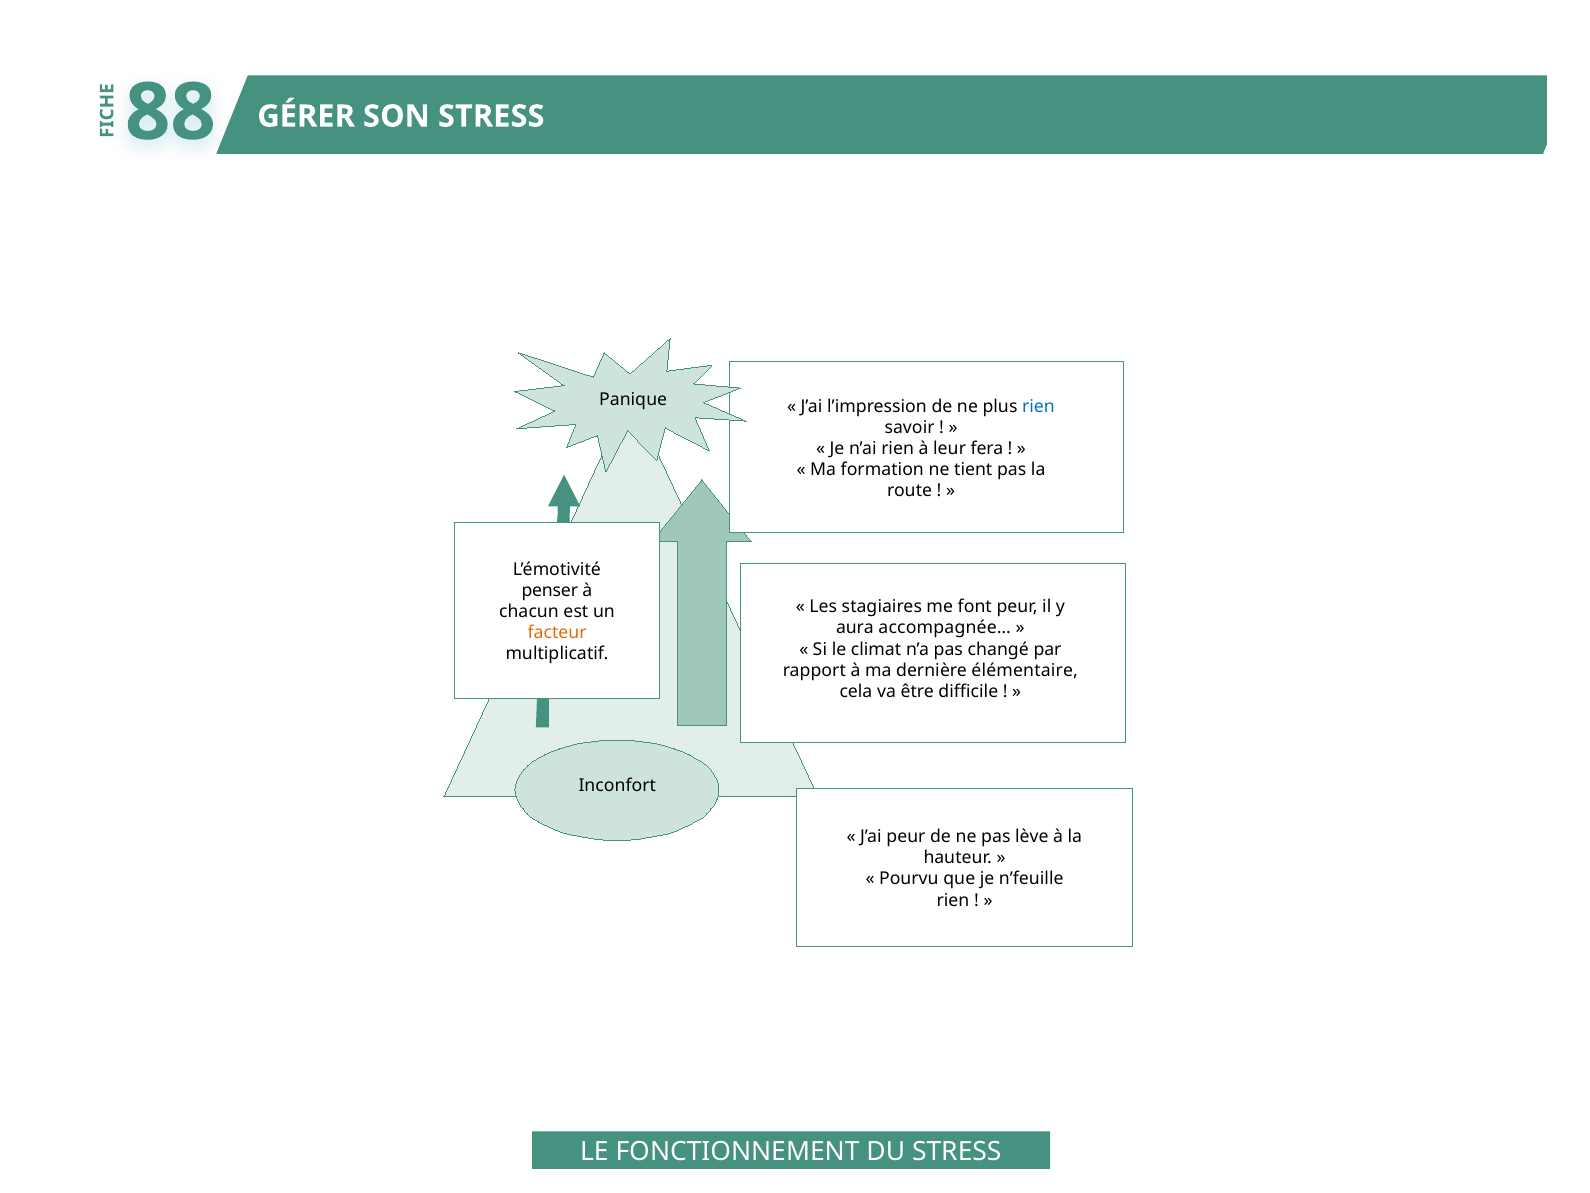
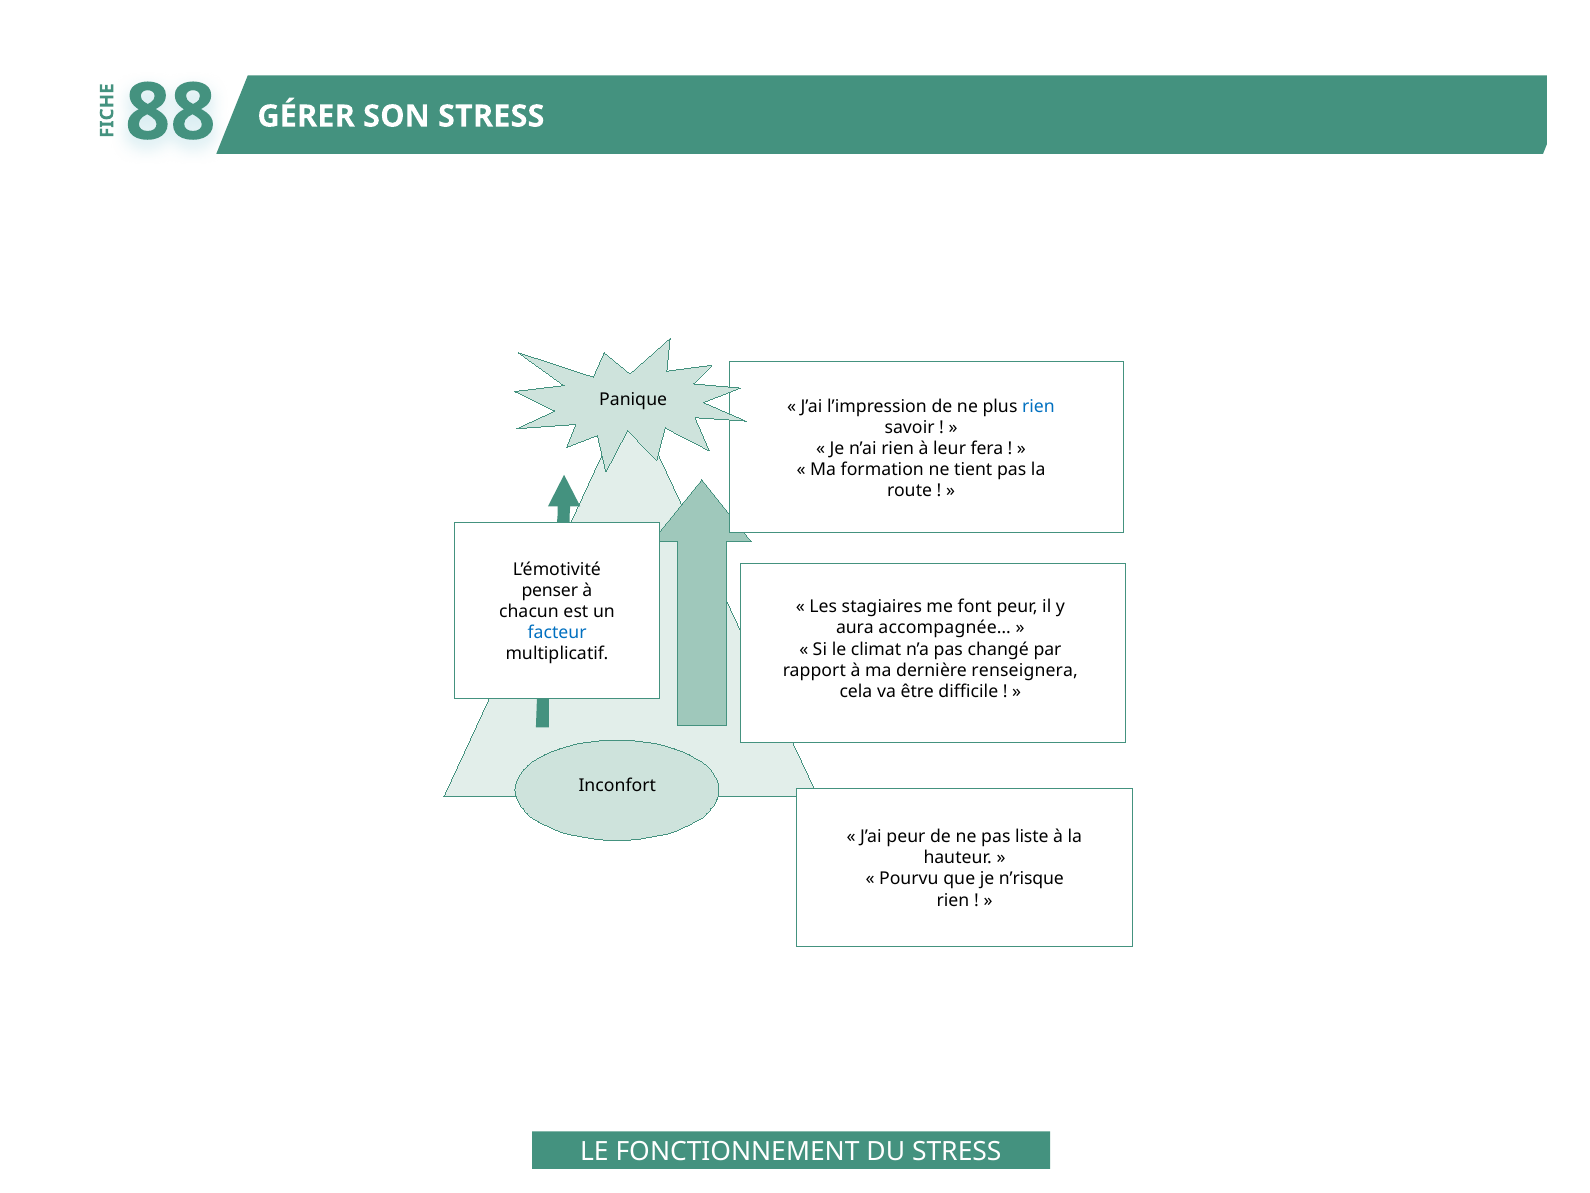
facteur colour: orange -> blue (557, 633)
élémentaire: élémentaire -> renseignera (1025, 670)
lève: lève -> liste (1032, 836)
n’feuille: n’feuille -> n’risque (1031, 879)
